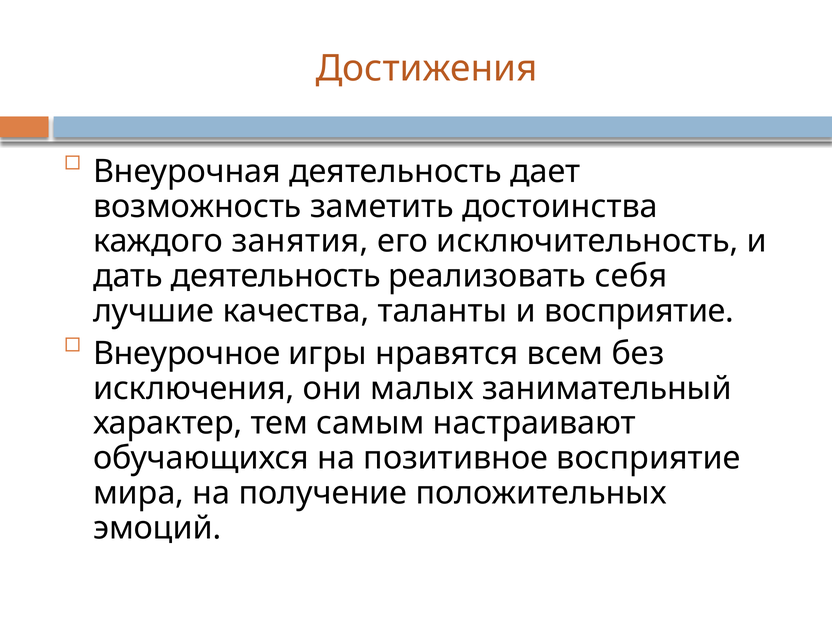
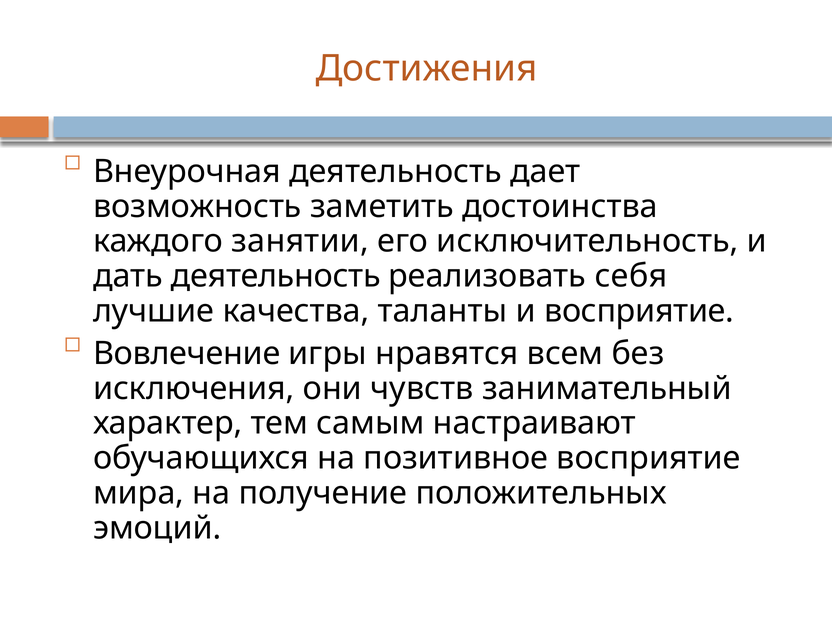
занятия: занятия -> занятии (300, 241)
Внеурочное: Внеурочное -> Вовлечение (187, 353)
малых: малых -> чувств (422, 388)
